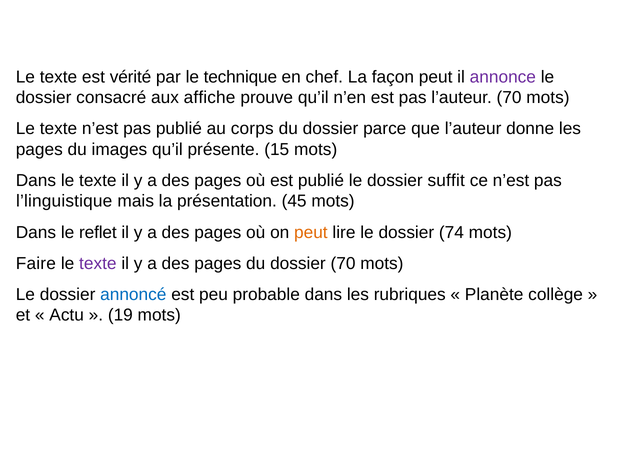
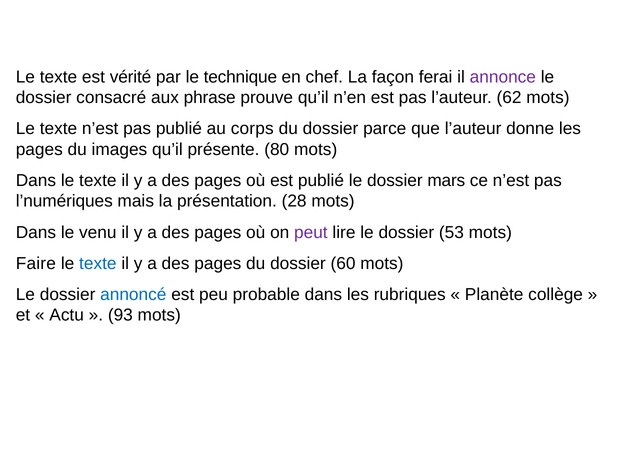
façon peut: peut -> ferai (436, 77)
affiche: affiche -> phrase (210, 98)
l’auteur 70: 70 -> 62 (509, 98)
15: 15 -> 80 (277, 149)
suffit: suffit -> mars (446, 180)
l’linguistique: l’linguistique -> l’numériques (64, 201)
45: 45 -> 28 (294, 201)
reflet: reflet -> venu (98, 232)
peut colour: orange -> purple (311, 232)
74: 74 -> 53 (451, 232)
texte colour: purple -> blue (98, 263)
dossier 70: 70 -> 60 (343, 263)
19: 19 -> 93 (120, 315)
